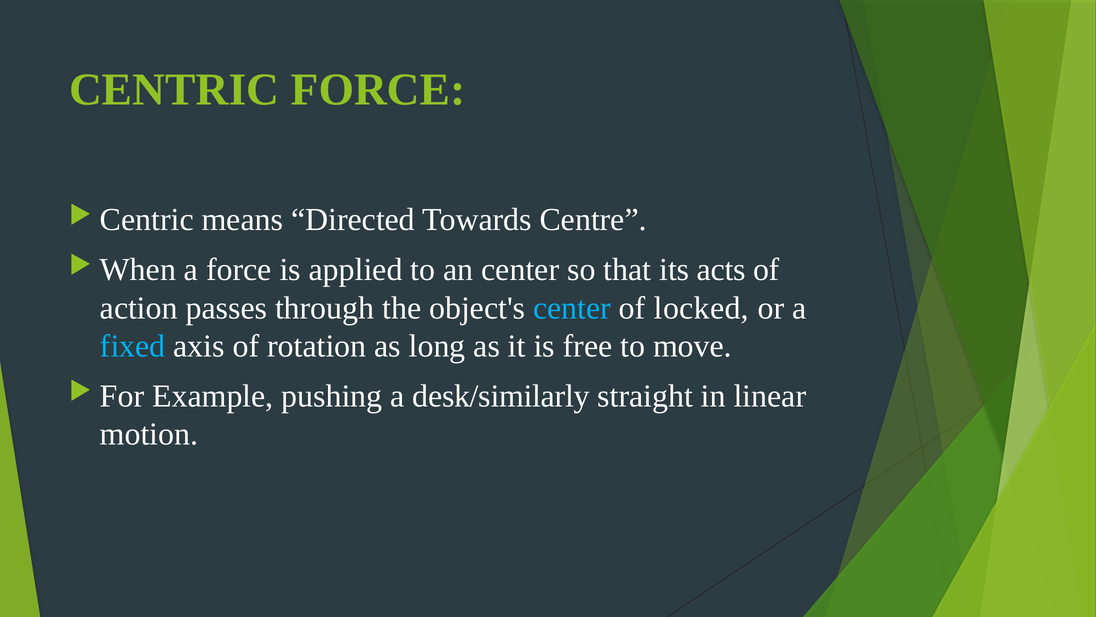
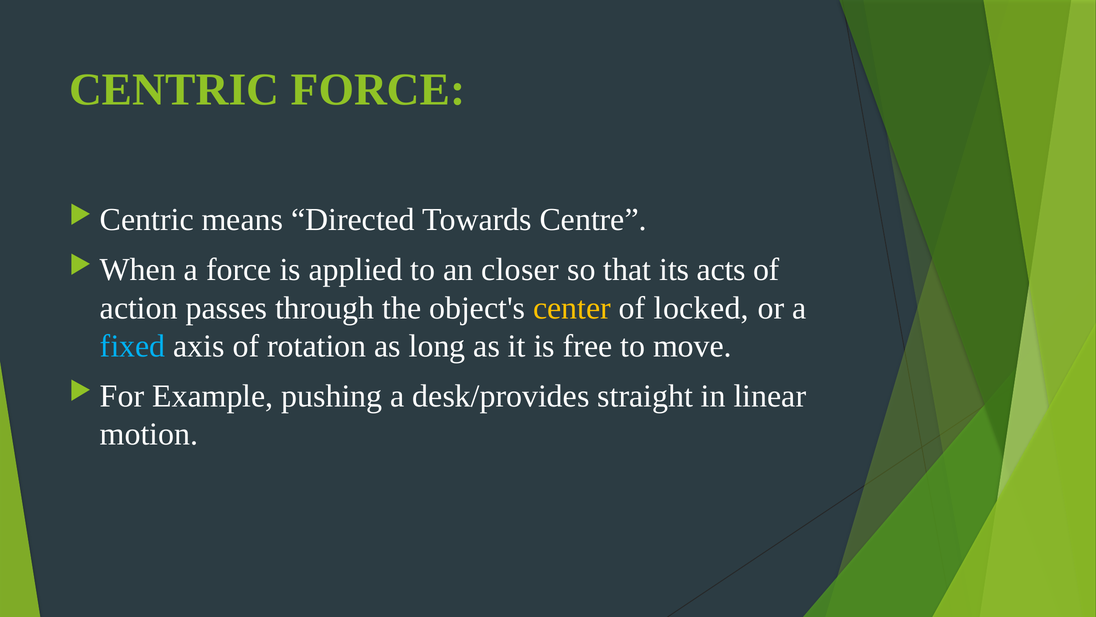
an center: center -> closer (520, 269)
center colour: light blue -> yellow (572, 308)
desk/similarly: desk/similarly -> desk/provides (501, 396)
